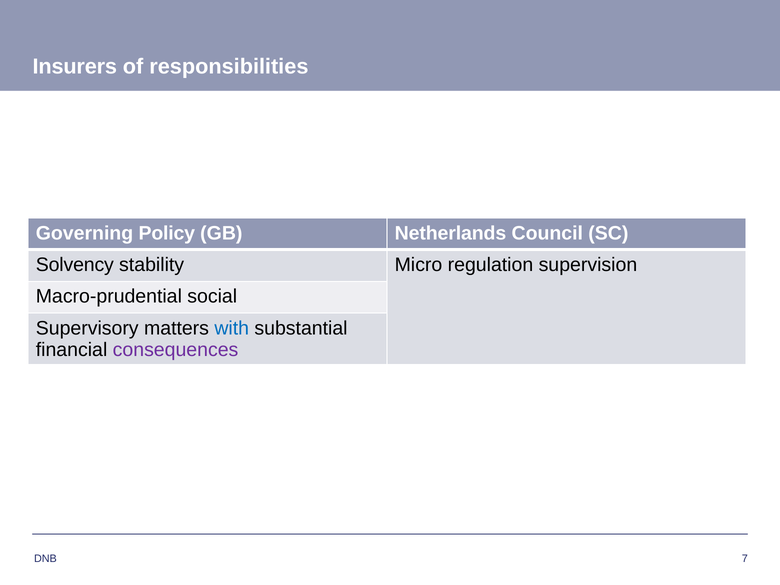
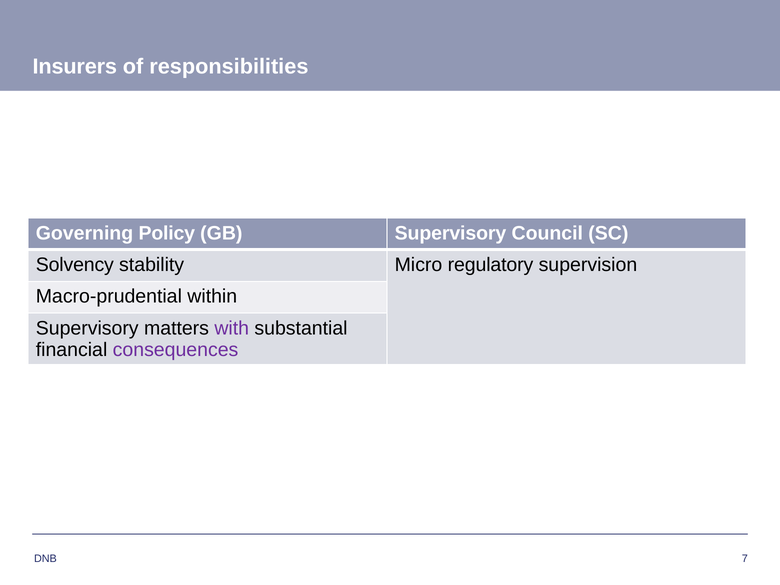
GB Netherlands: Netherlands -> Supervisory (450, 233)
regulation: regulation -> regulatory (491, 265)
social: social -> within (212, 296)
with colour: blue -> purple (232, 328)
